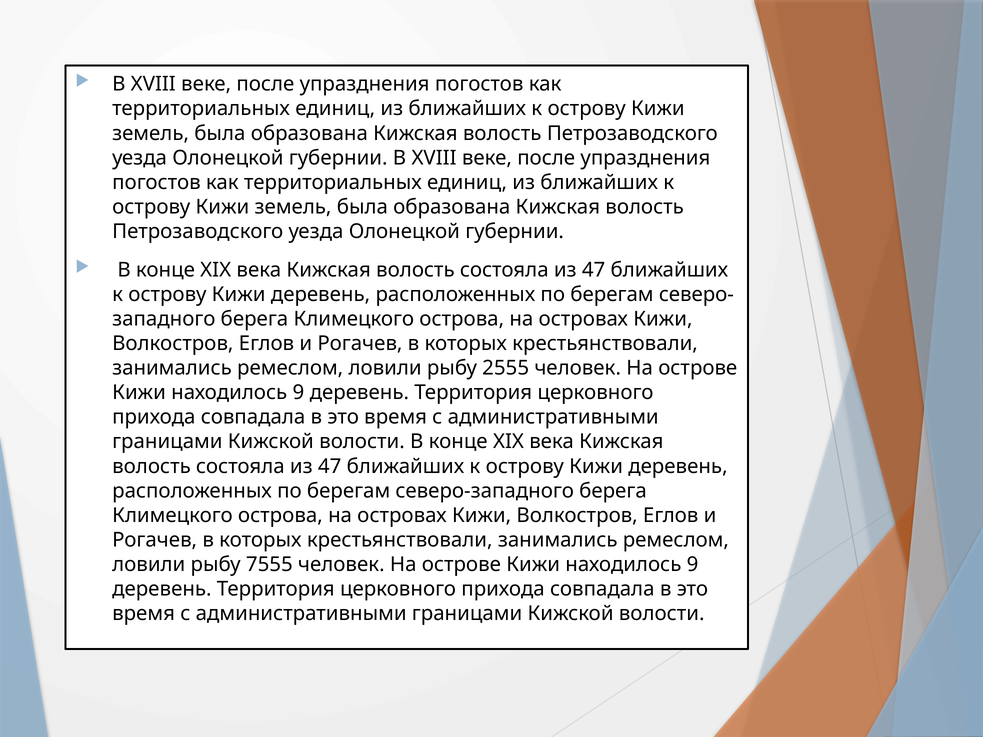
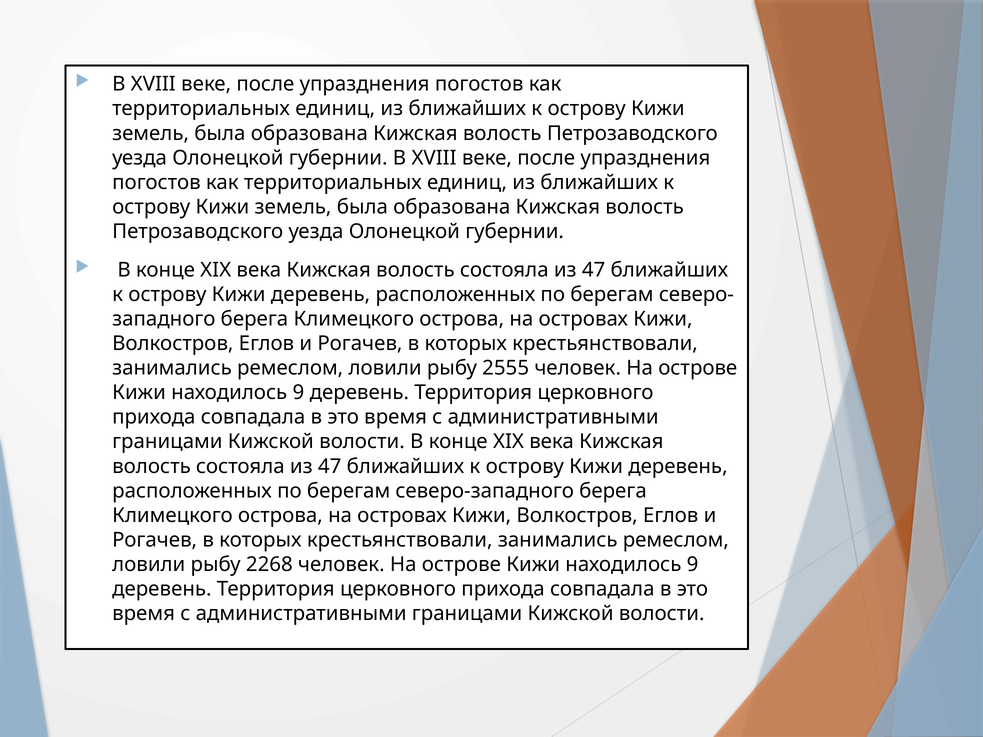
7555: 7555 -> 2268 (269, 565)
